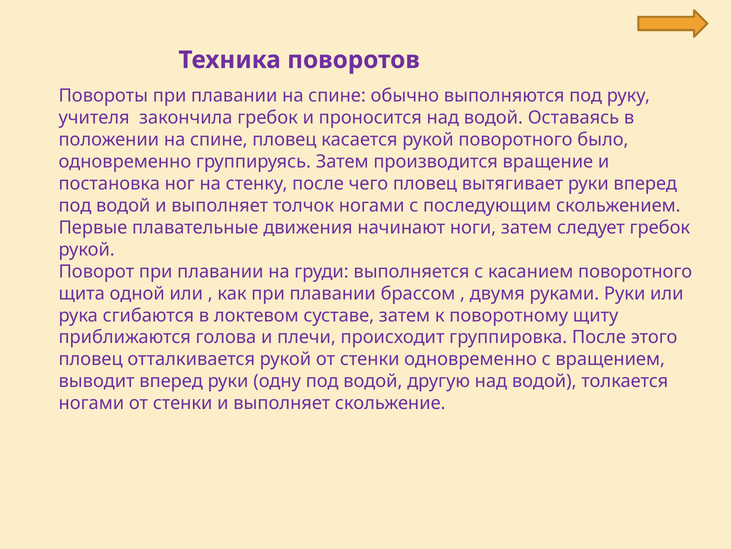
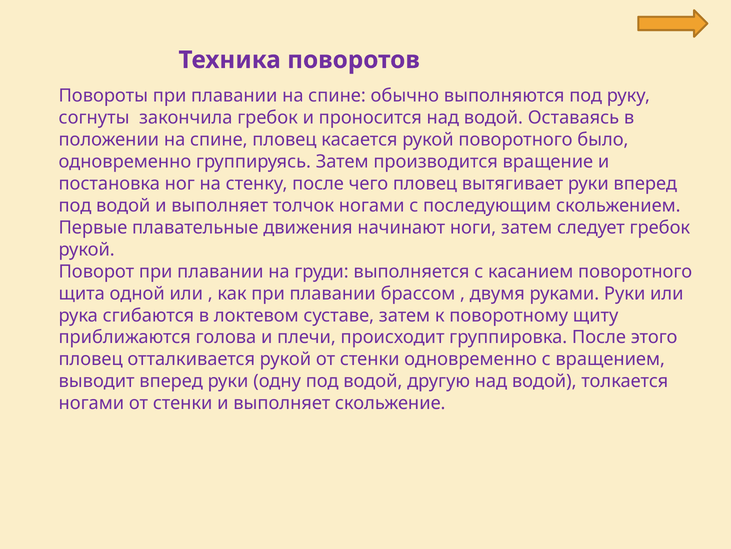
учителя: учителя -> согнуты (94, 118)
